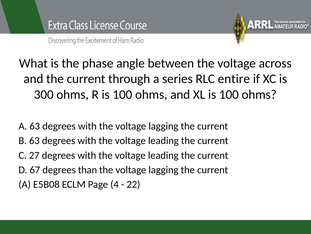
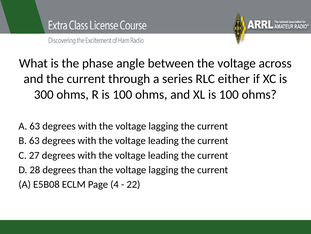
entire: entire -> either (234, 79)
67: 67 -> 28 (35, 169)
